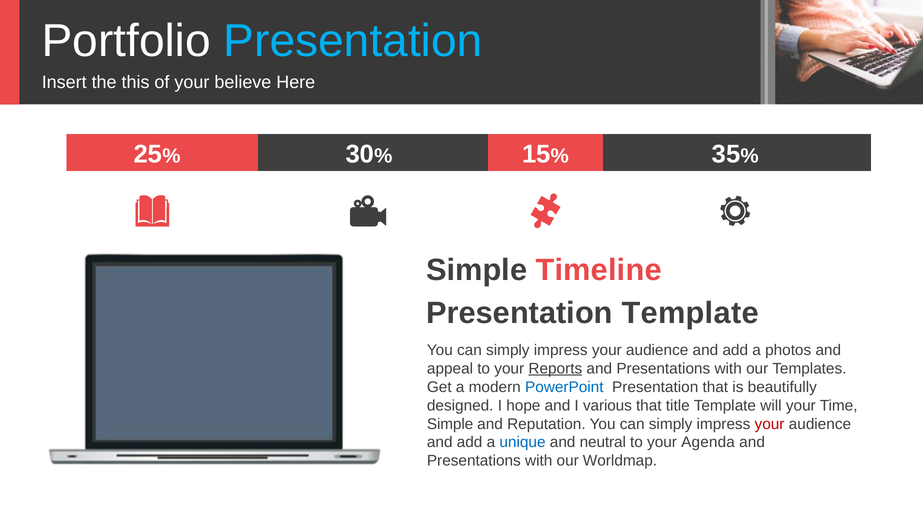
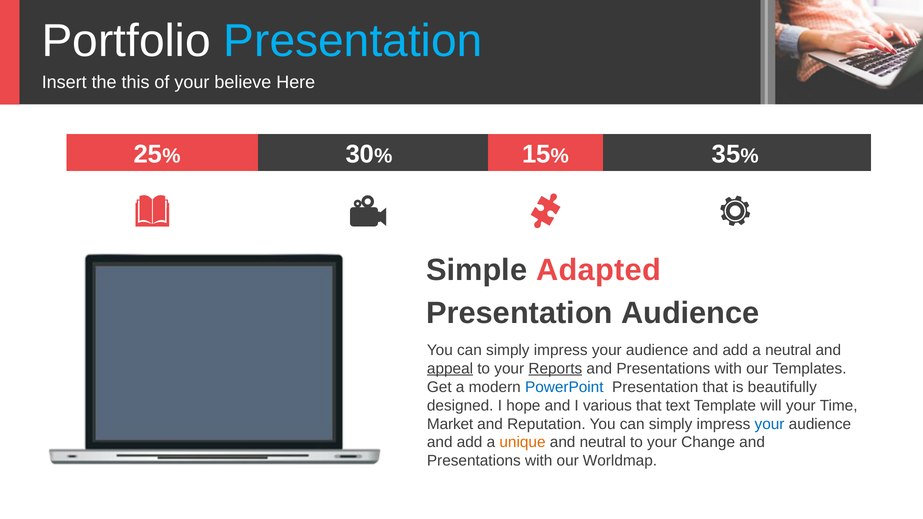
Timeline: Timeline -> Adapted (599, 270)
Presentation Template: Template -> Audience (690, 313)
a photos: photos -> neutral (788, 350)
appeal underline: none -> present (450, 369)
title: title -> text (678, 406)
Simple: Simple -> Market (450, 424)
your colour: red -> blue (770, 424)
unique colour: blue -> orange (522, 443)
Agenda: Agenda -> Change (708, 443)
